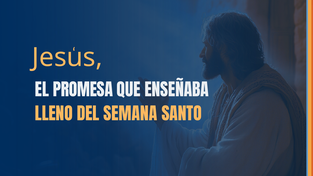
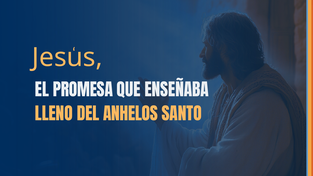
SEMANA: SEMANA -> ANHELOS (130, 115)
